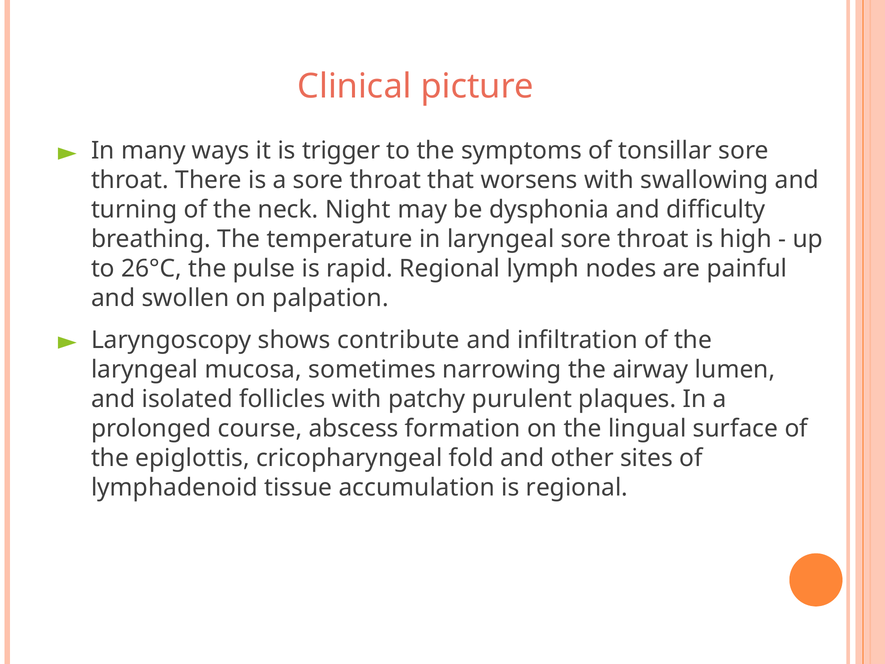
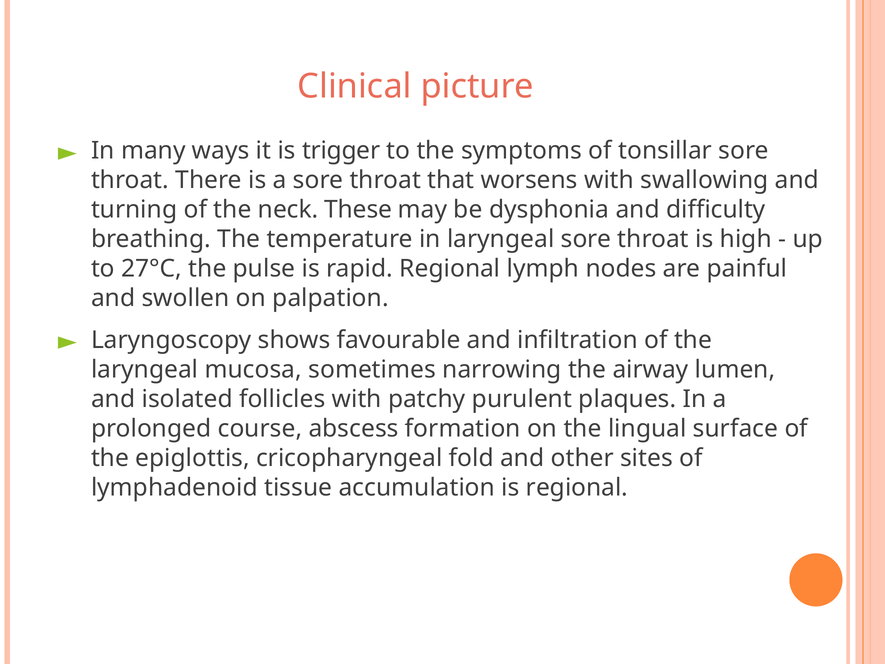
Night: Night -> These (358, 210)
26°C: 26°C -> 27°C (152, 269)
contribute: contribute -> favourable (399, 340)
